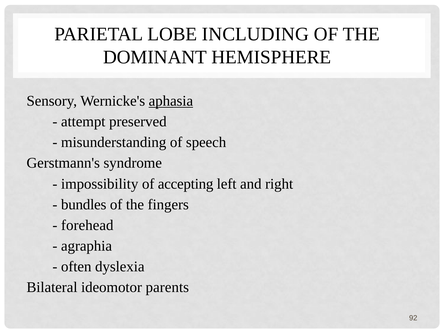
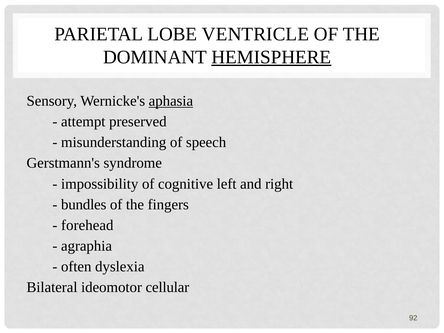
INCLUDING: INCLUDING -> VENTRICLE (255, 34)
HEMISPHERE underline: none -> present (271, 57)
accepting: accepting -> cognitive (186, 184)
parents: parents -> cellular (167, 287)
